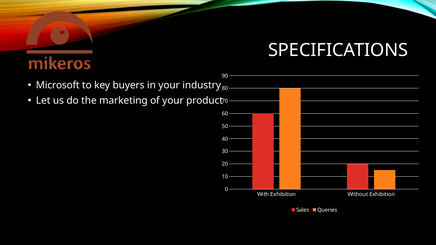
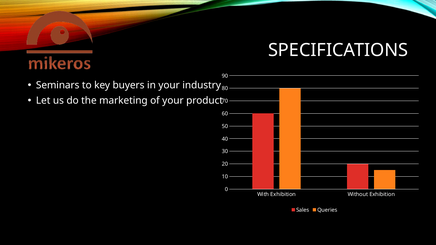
Microsoft: Microsoft -> Seminars (58, 85)
